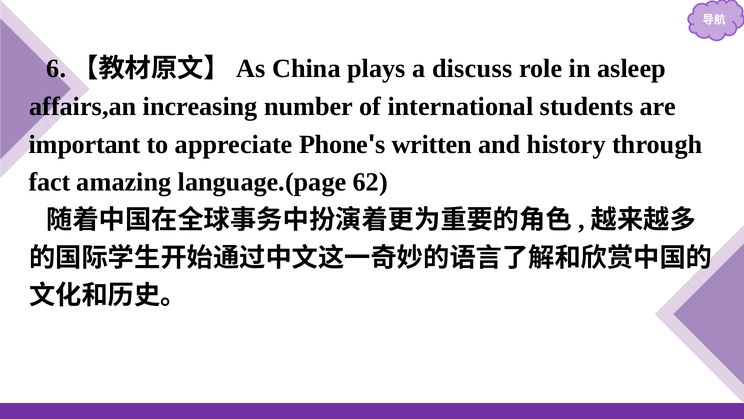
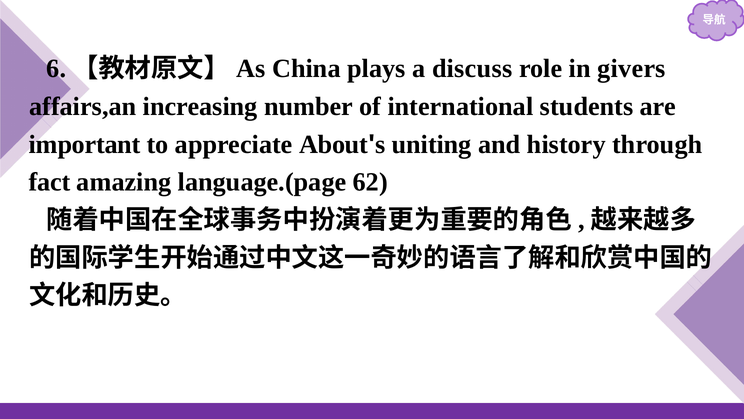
asleep: asleep -> givers (631, 69)
Phone: Phone -> About (334, 144)
written: written -> uniting (432, 144)
